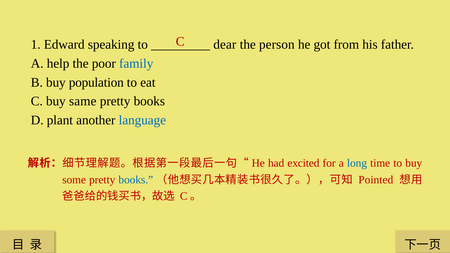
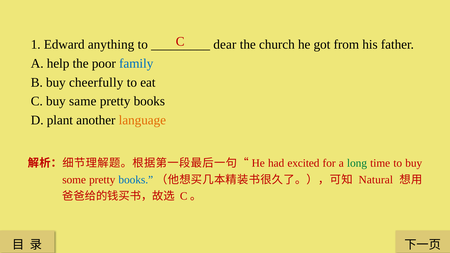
speaking: speaking -> anything (111, 45)
person: person -> church (277, 45)
population: population -> cheerfully (96, 82)
language colour: blue -> orange (142, 120)
long colour: blue -> green (357, 163)
Pointed: Pointed -> Natural (376, 180)
